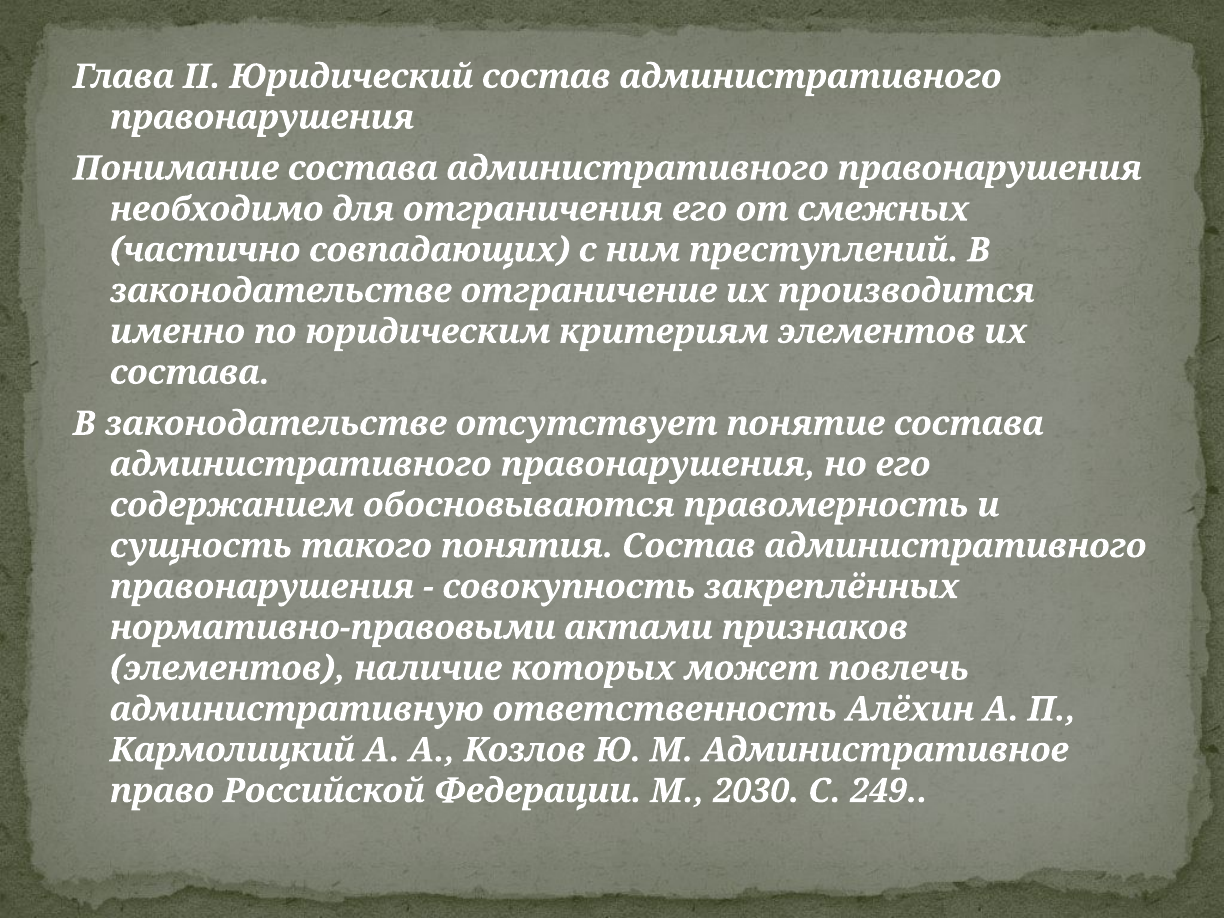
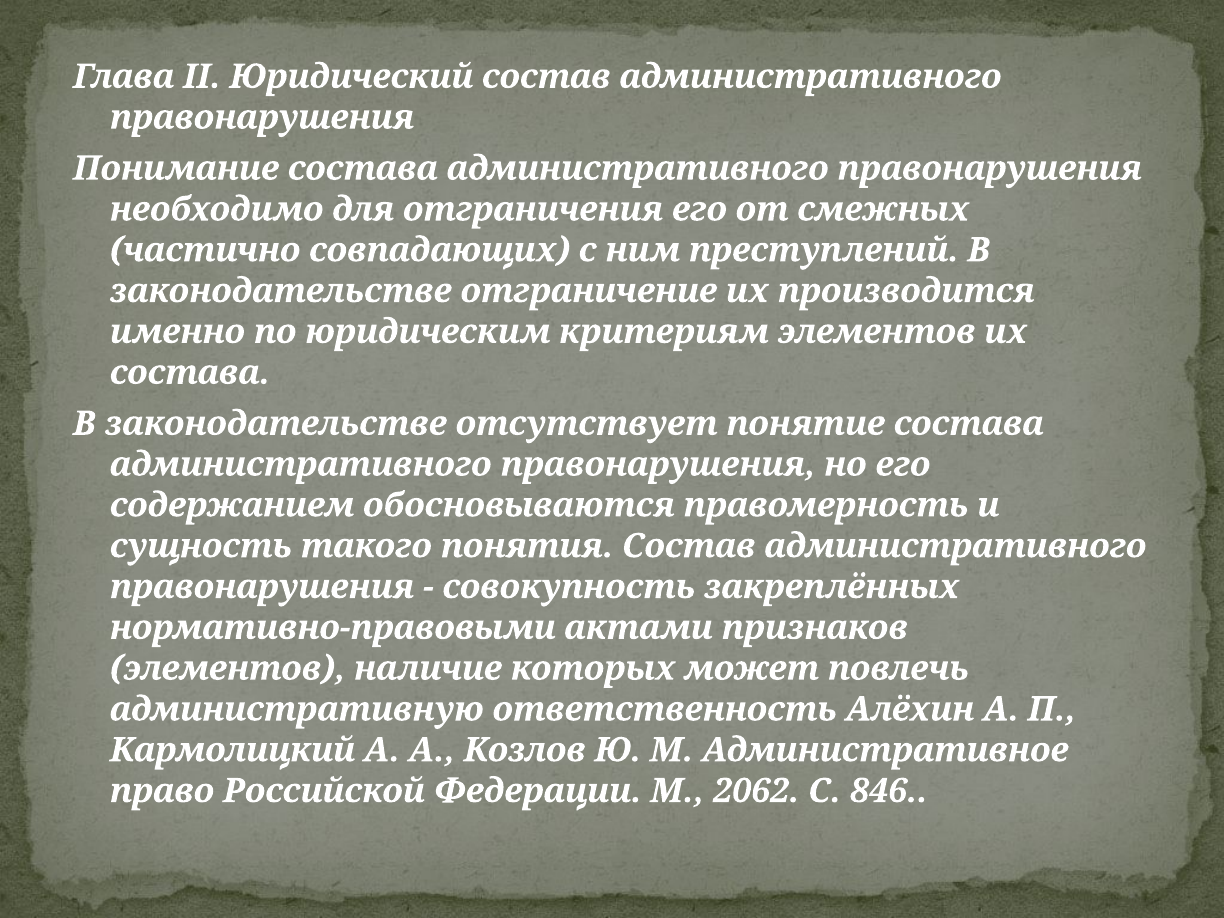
2030: 2030 -> 2062 (756, 791)
249: 249 -> 846 (889, 791)
